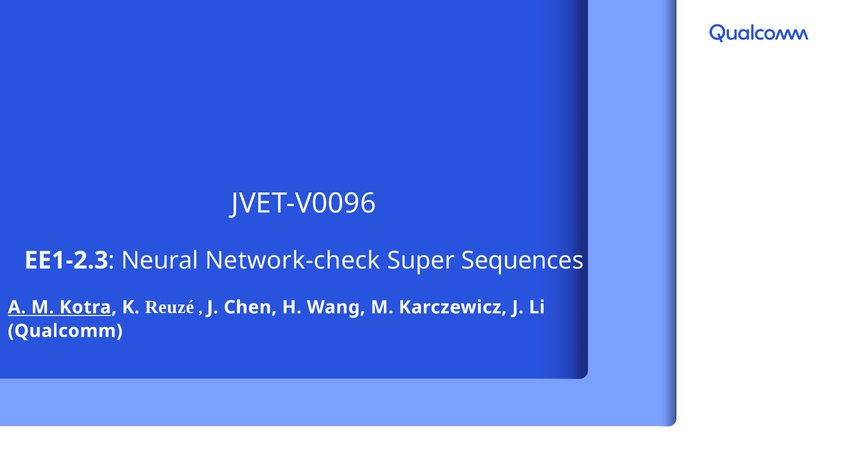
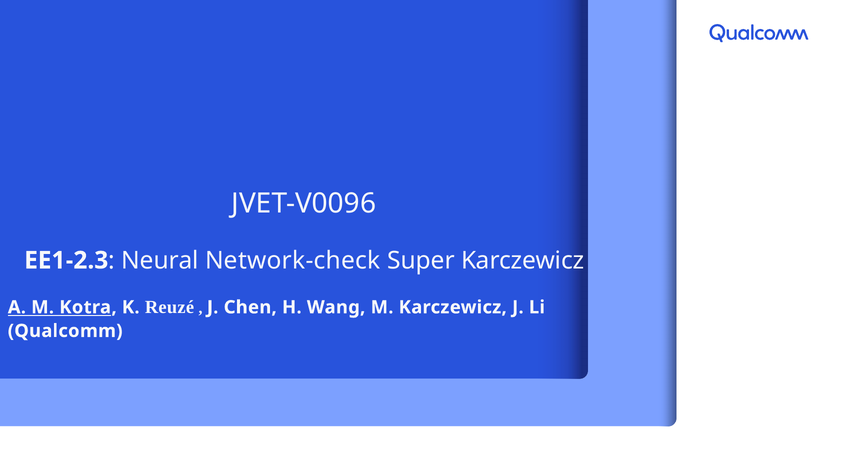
Super Sequences: Sequences -> Karczewicz (523, 260)
